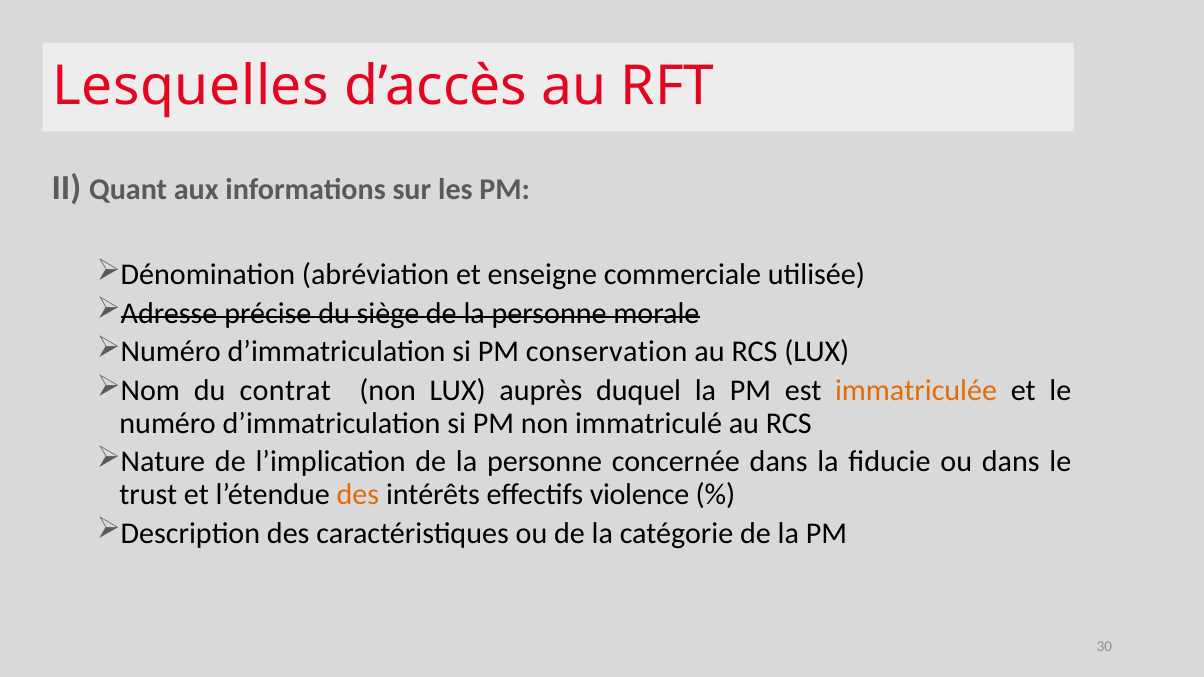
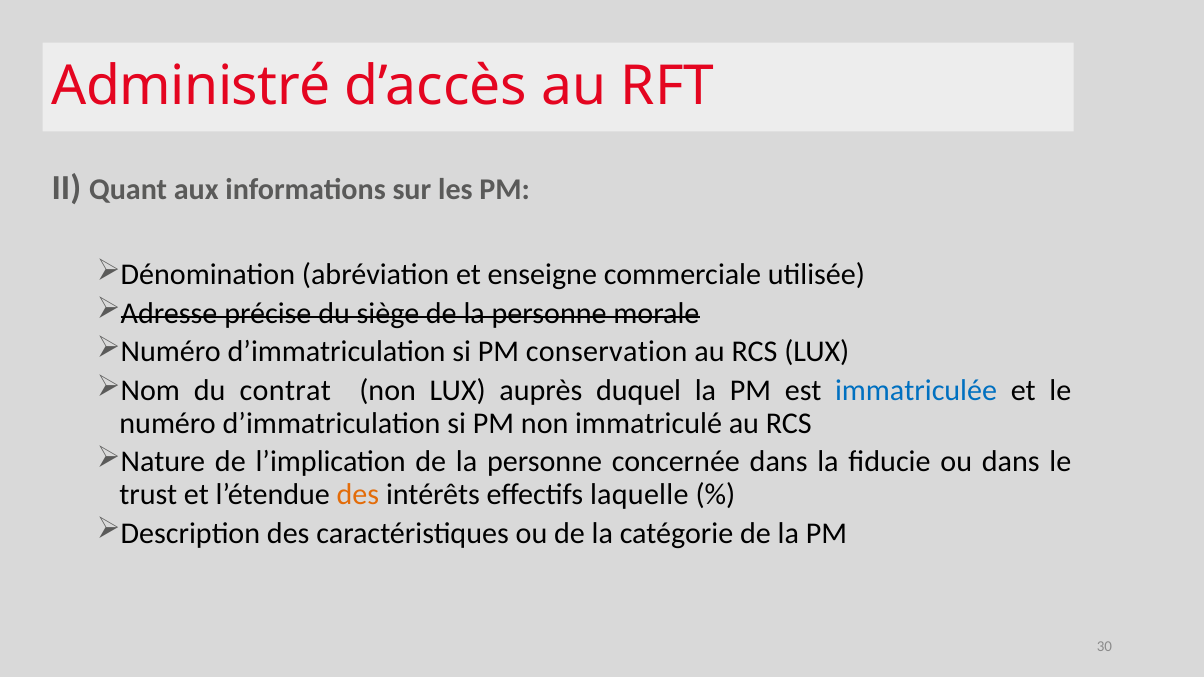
Lesquelles: Lesquelles -> Administré (191, 87)
immatriculée colour: orange -> blue (916, 391)
violence: violence -> laquelle (639, 495)
